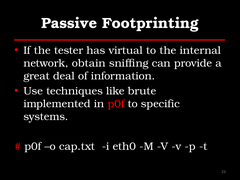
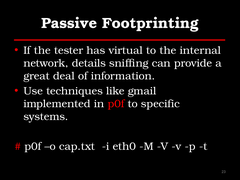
obtain: obtain -> details (89, 63)
brute: brute -> gmail (142, 91)
